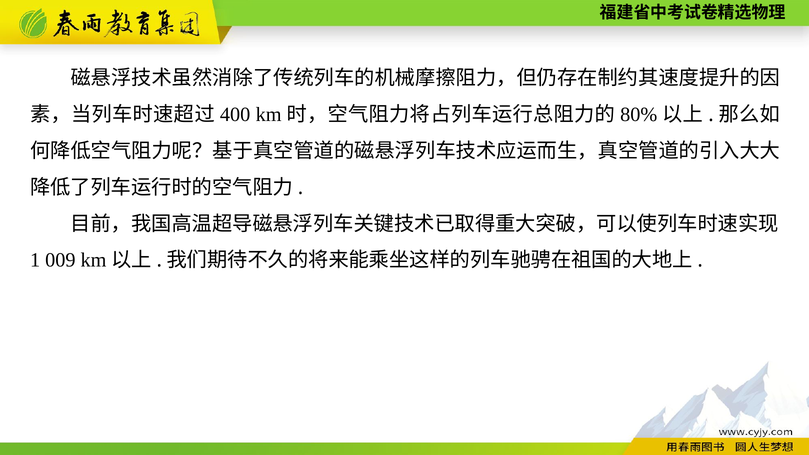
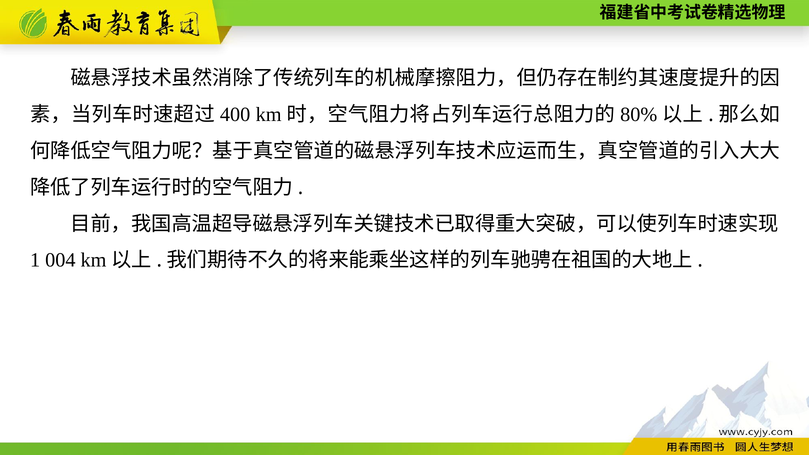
009: 009 -> 004 (60, 260)
